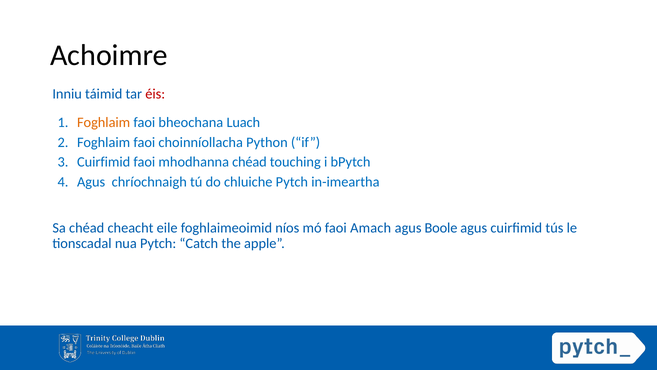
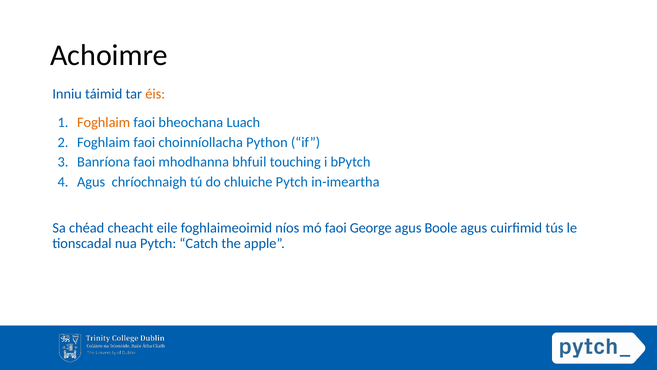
éis colour: red -> orange (155, 94)
Cuirfimid: Cuirfimid -> Banríona (104, 162)
mhodhanna chéad: chéad -> bhfuil (249, 162)
Amach: Amach -> George (371, 228)
